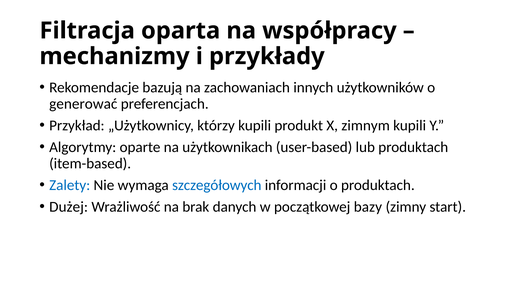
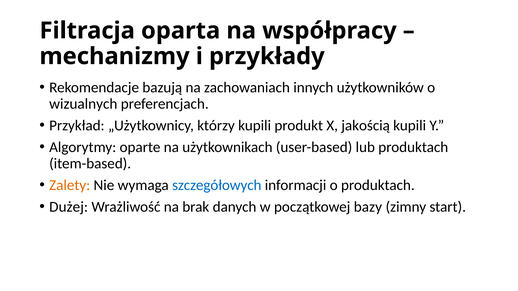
generować: generować -> wizualnych (83, 104)
zimnym: zimnym -> jakością (366, 126)
Zalety colour: blue -> orange (70, 185)
